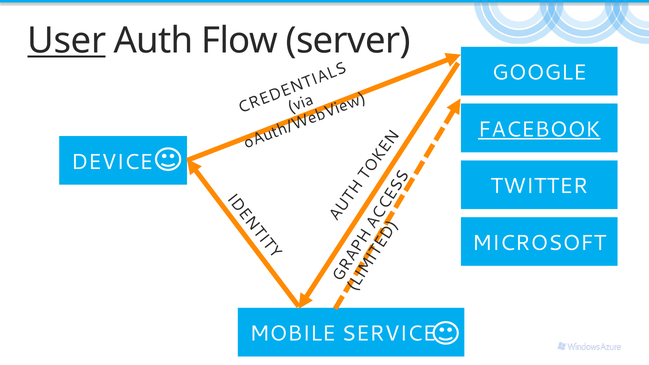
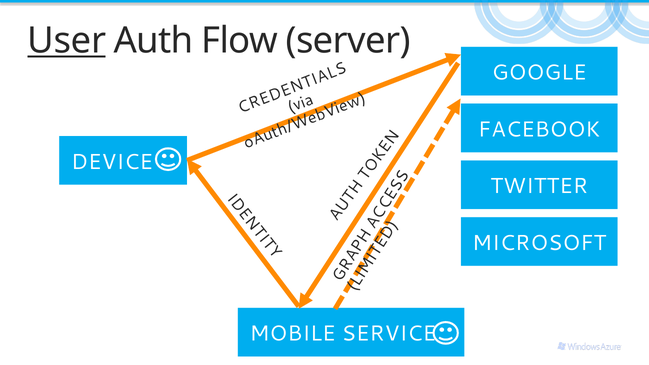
FACEBOOK underline: present -> none (539, 130)
